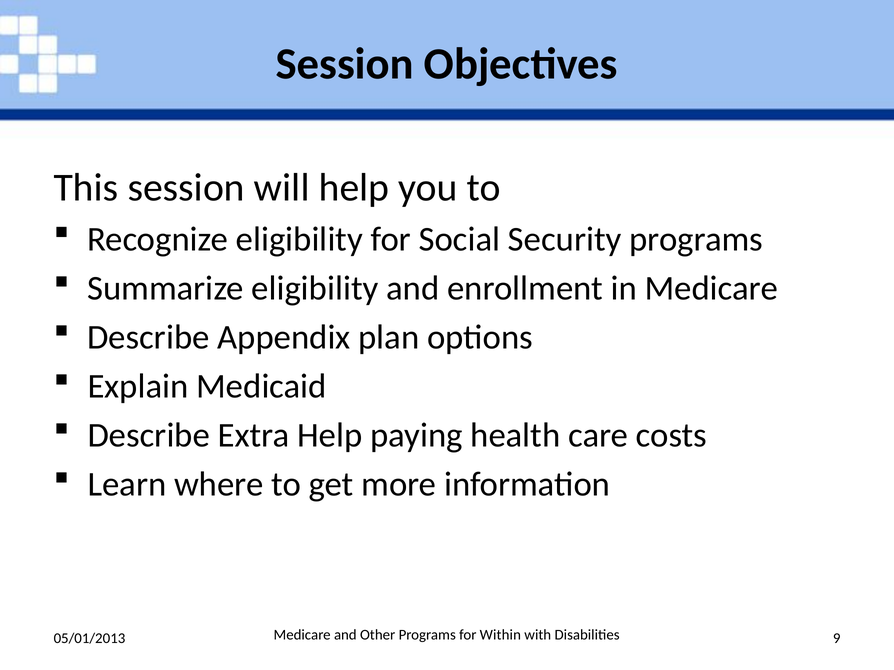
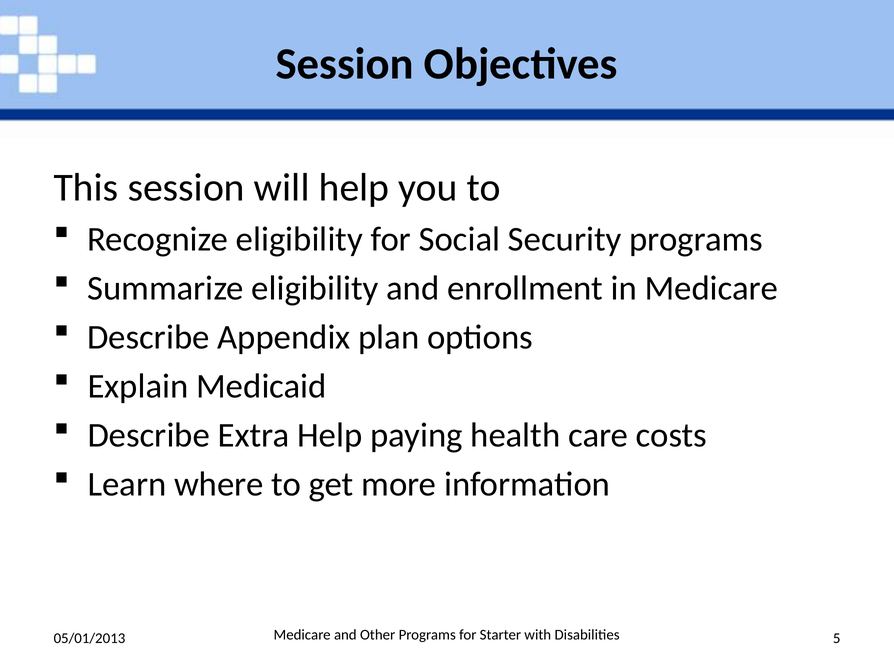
Within: Within -> Starter (500, 635)
9: 9 -> 5 (837, 639)
